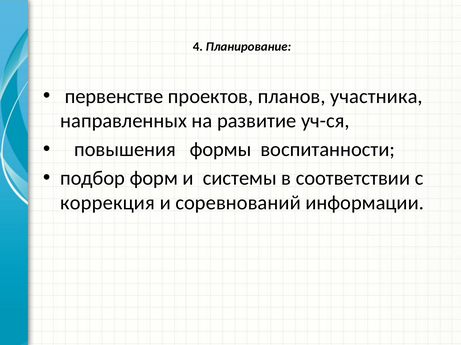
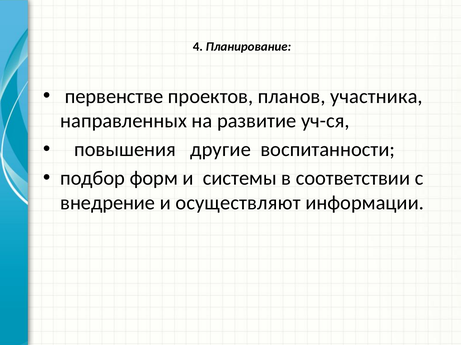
формы: формы -> другие (220, 150)
коррекция: коррекция -> внедрение (108, 203)
соревнований: соревнований -> осуществляют (238, 203)
